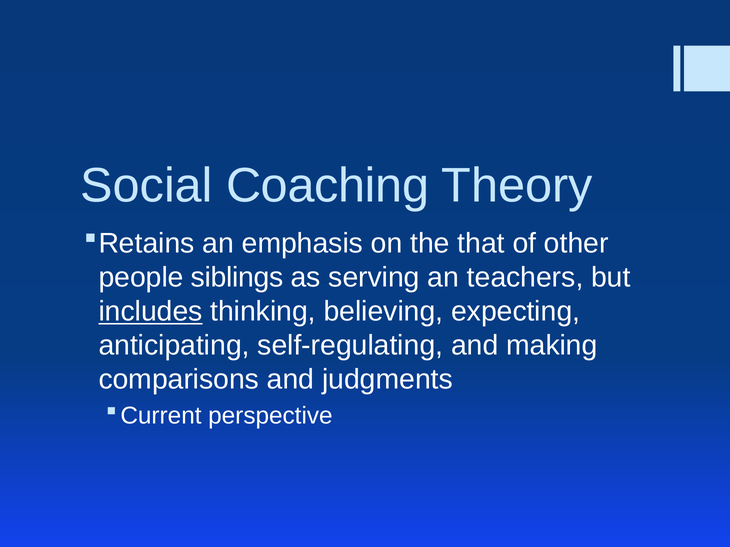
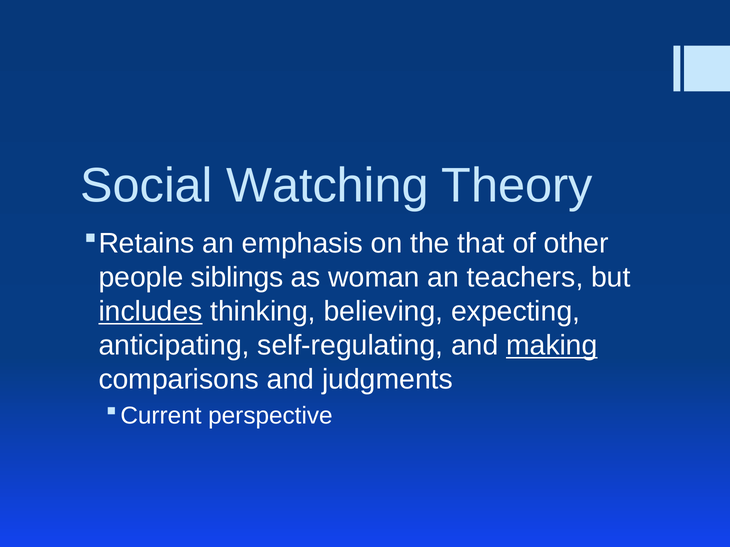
Coaching: Coaching -> Watching (327, 186)
serving: serving -> woman (374, 278)
making underline: none -> present (552, 346)
